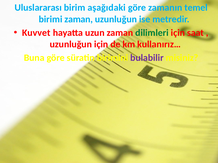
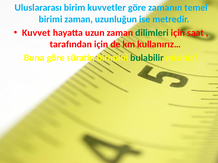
aşağıdaki: aşağıdaki -> kuvvetler (107, 8)
uzunluğun: uzunluğun -> tarafından (71, 44)
bulabilir colour: purple -> green (147, 58)
